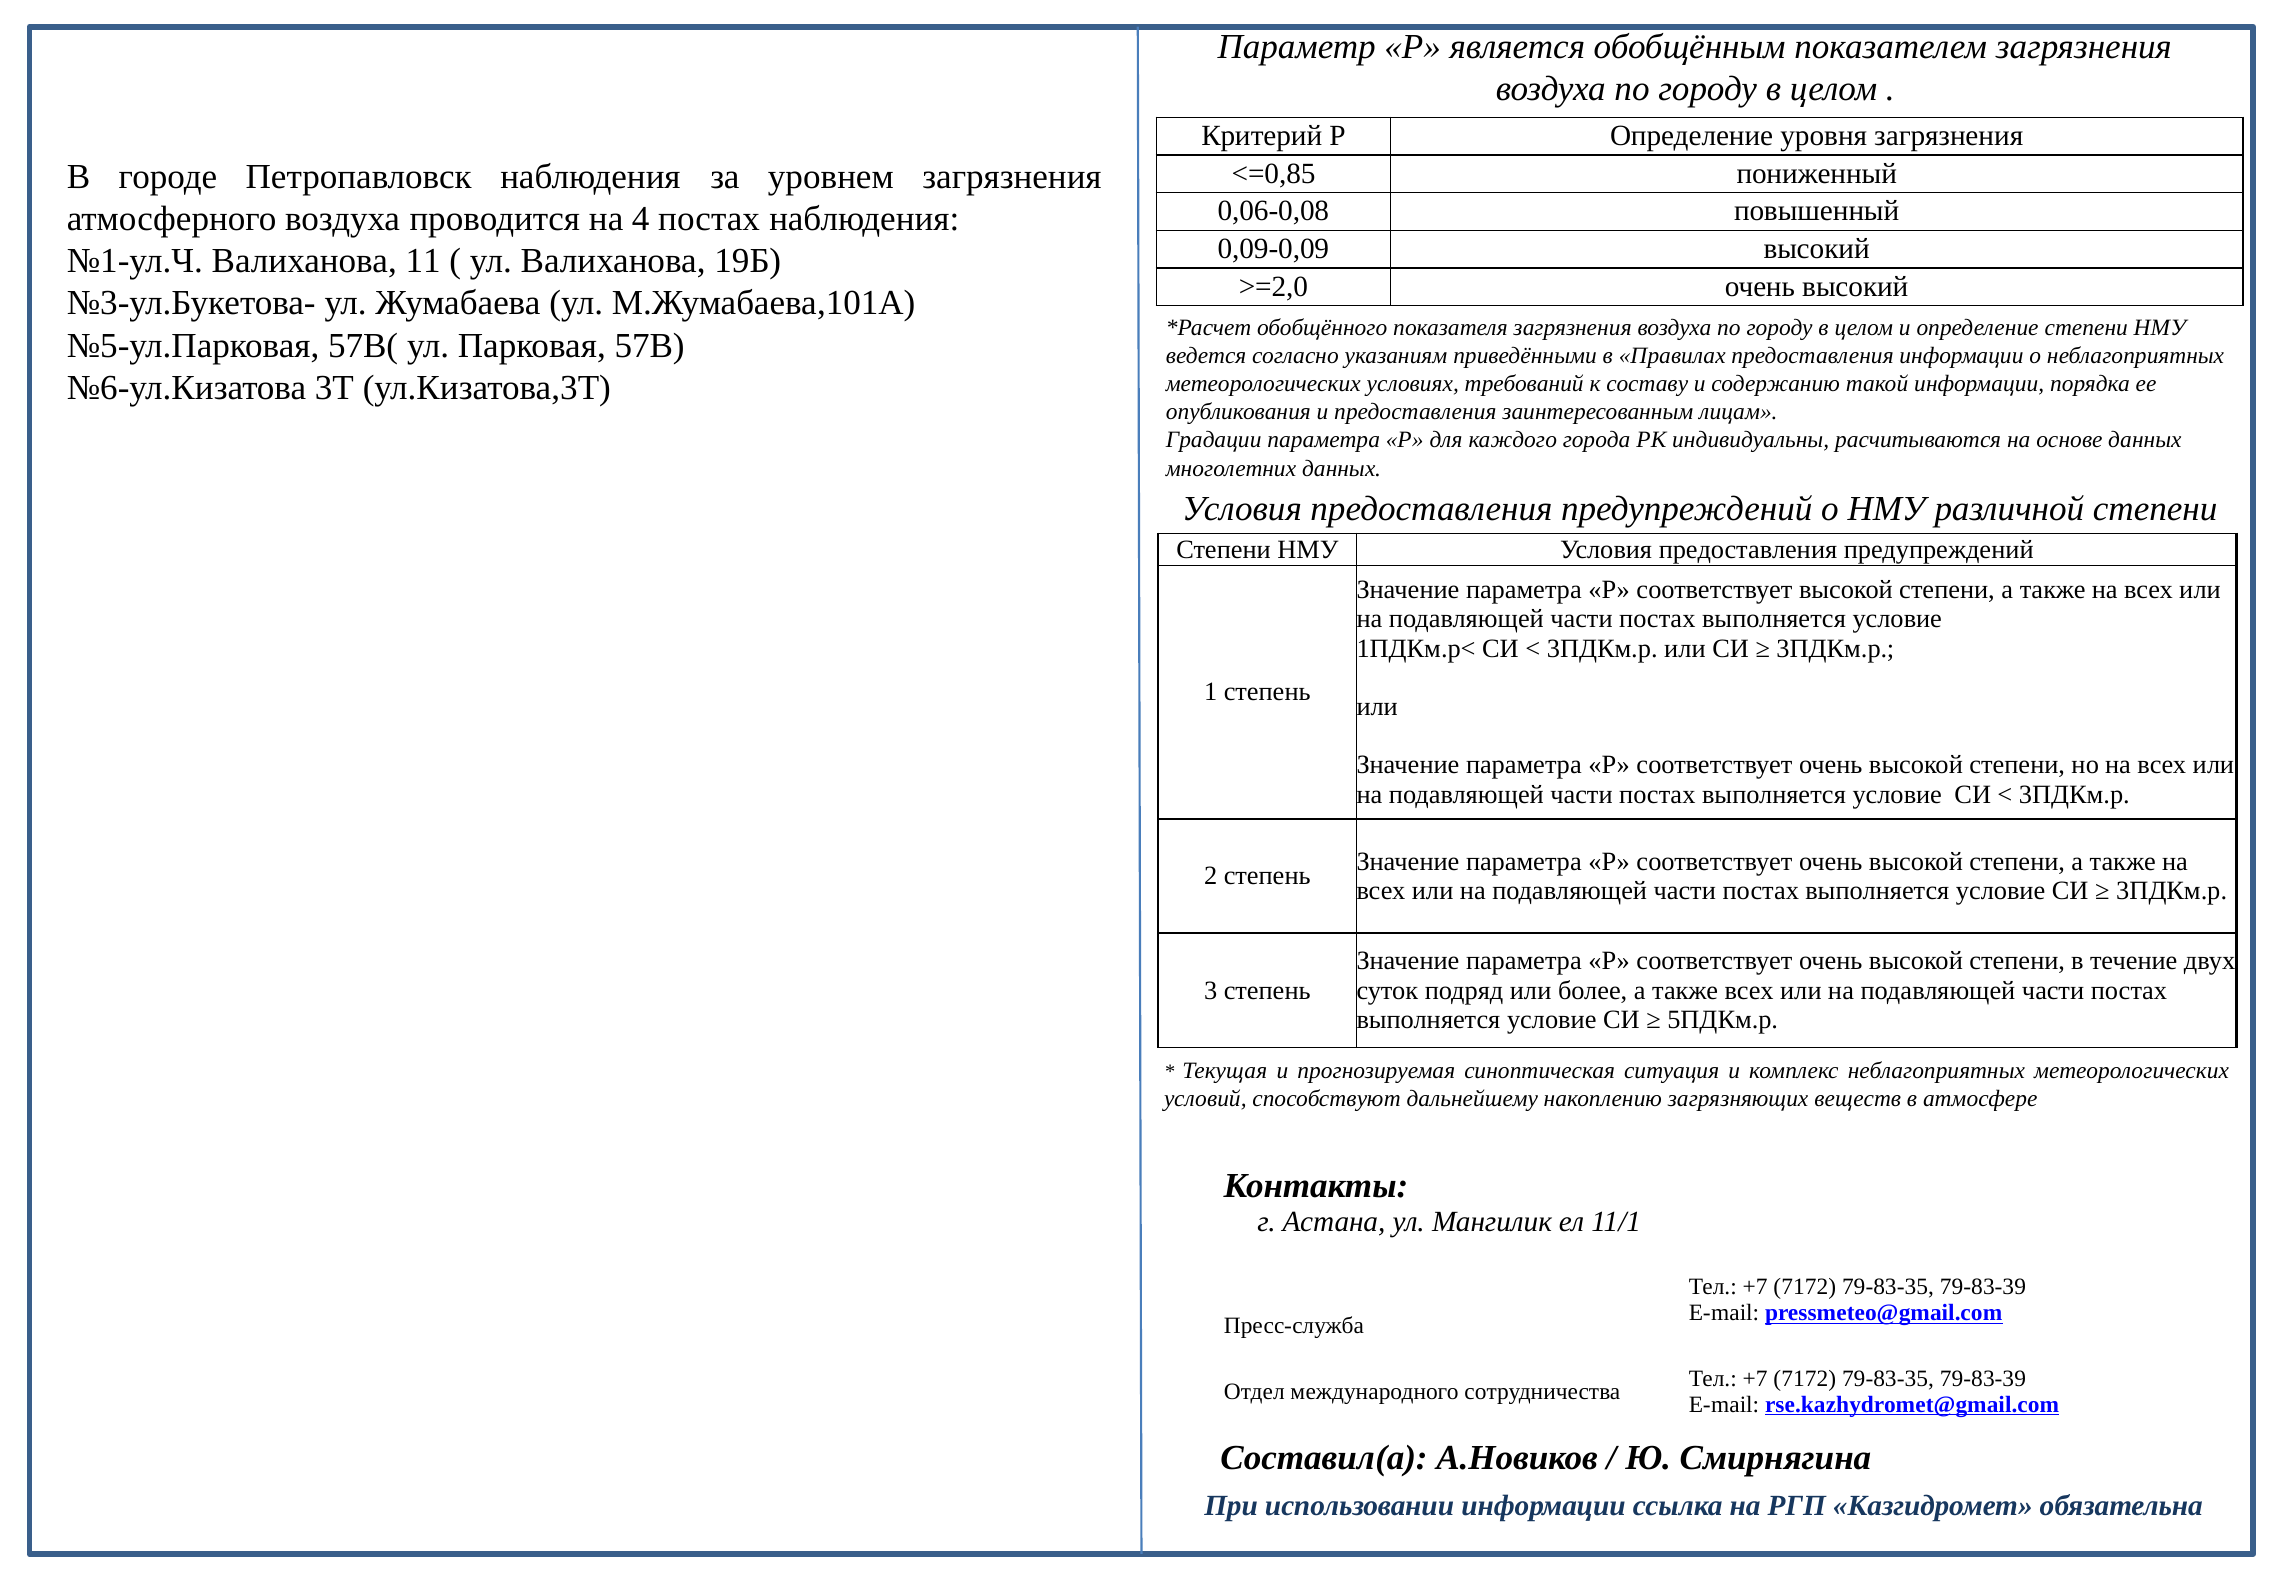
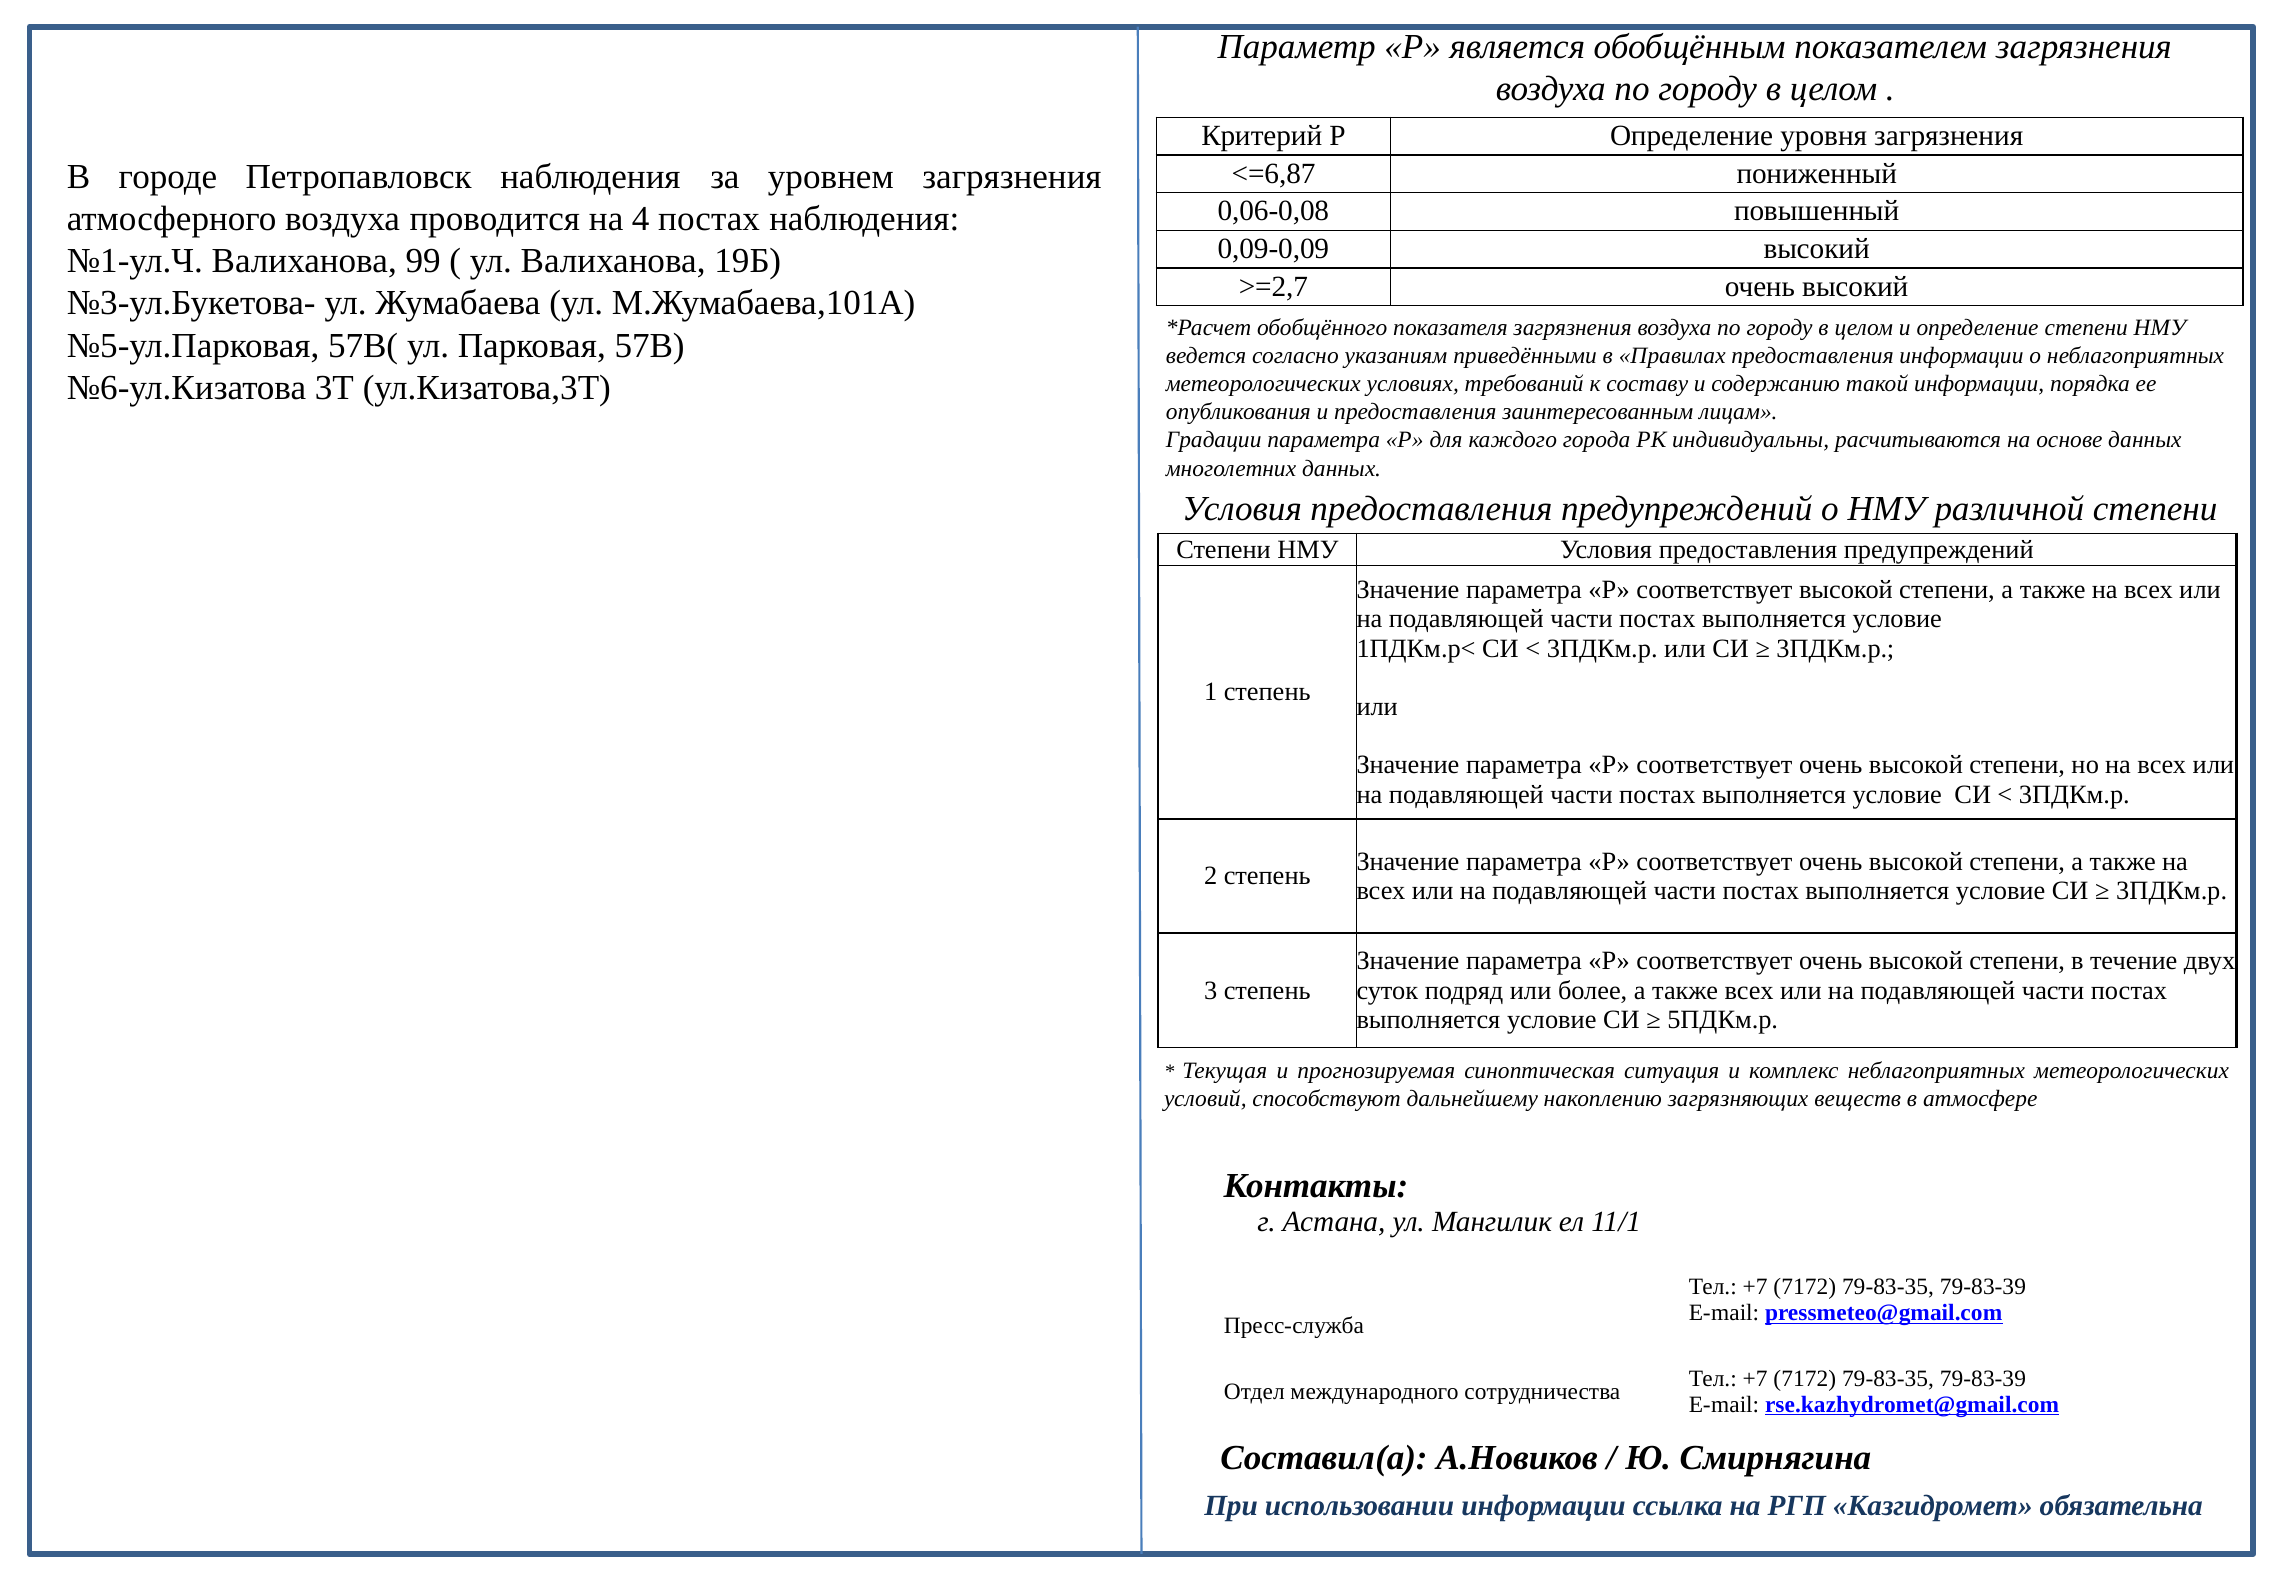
<=0,85: <=0,85 -> <=6,87 (1274, 173)
11: 11 -> 99 (423, 261)
>=2,0: >=2,0 -> >=2,7 (1273, 286)
